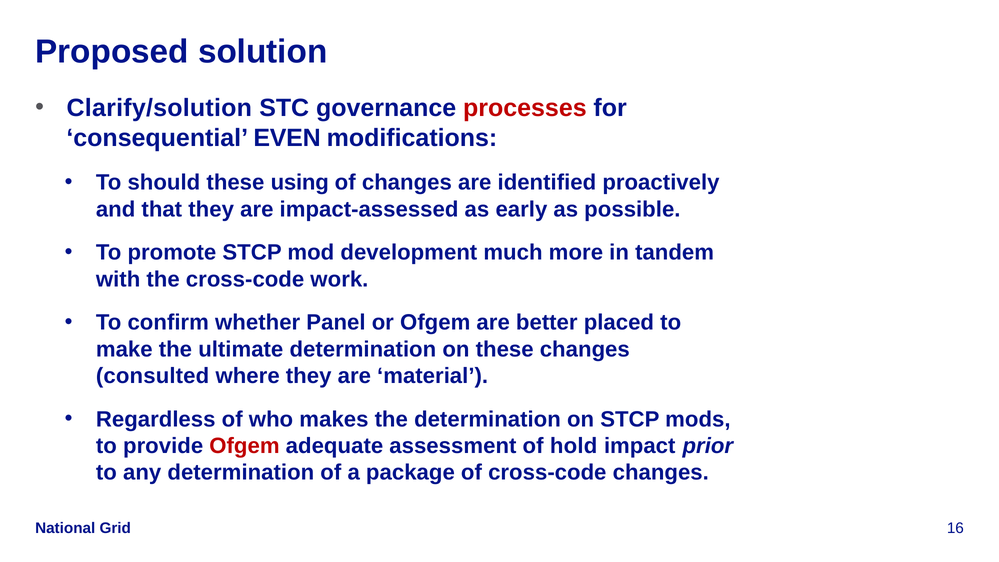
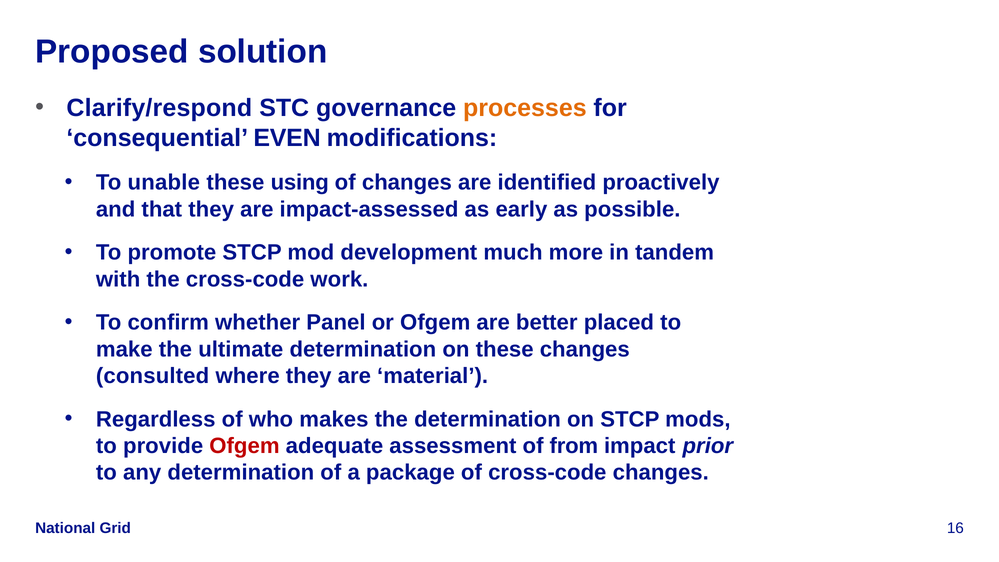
Clarify/solution: Clarify/solution -> Clarify/respond (159, 108)
processes colour: red -> orange (525, 108)
should: should -> unable (164, 183)
hold: hold -> from (574, 446)
